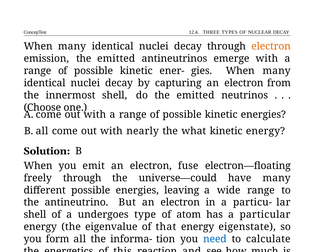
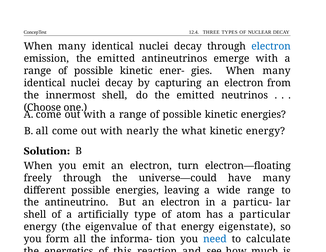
electron colour: orange -> blue (271, 46)
fuse: fuse -> turn (188, 166)
undergoes: undergoes -> artificially (103, 215)
